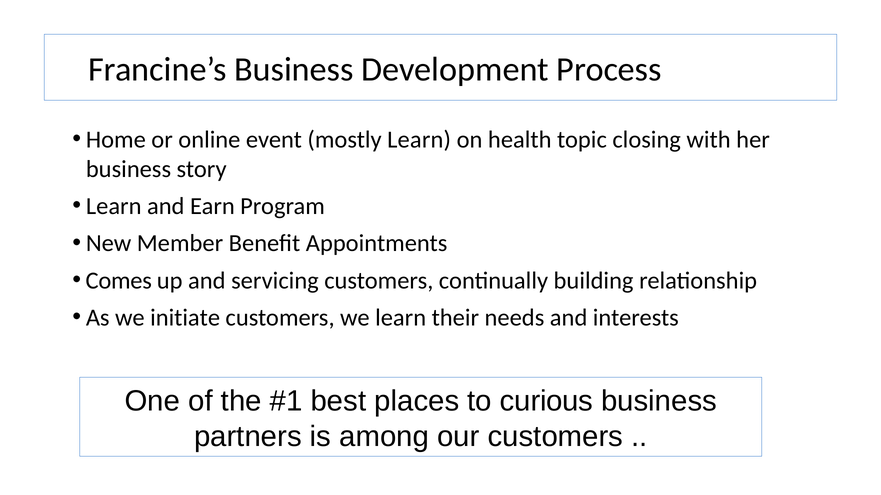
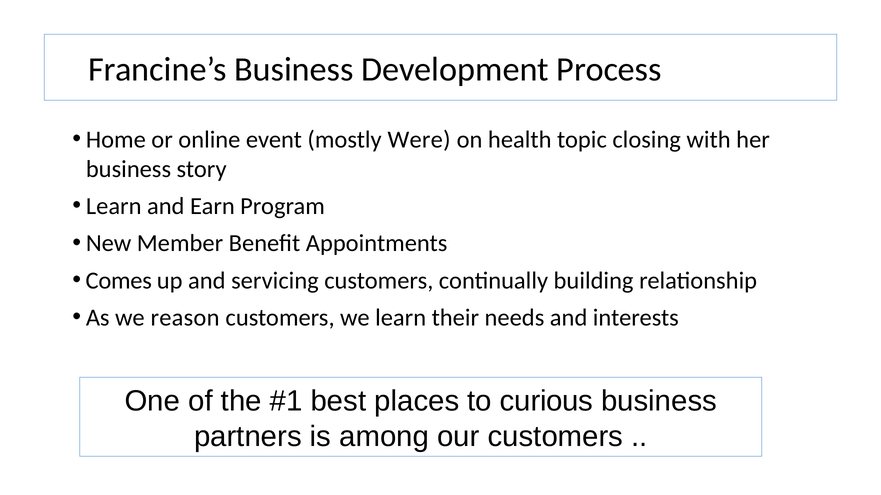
mostly Learn: Learn -> Were (419, 140)
initiate: initiate -> reason (185, 318)
